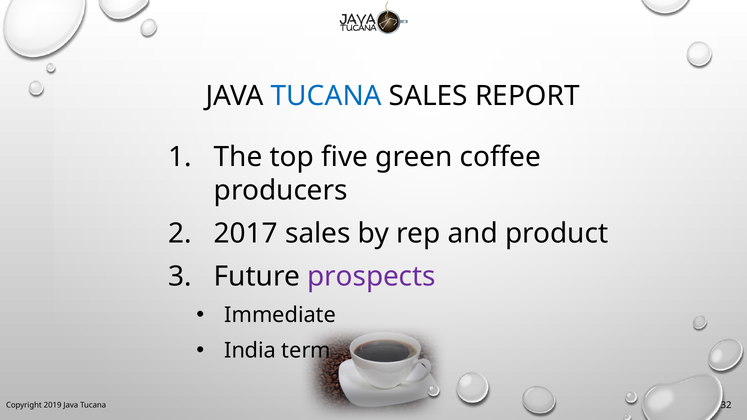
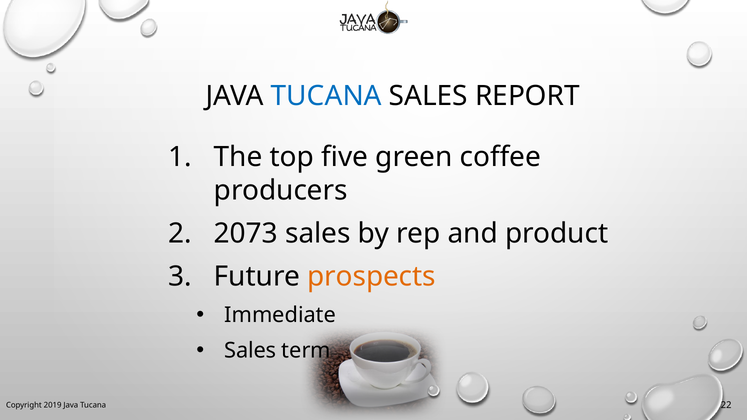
2017: 2017 -> 2073 (246, 234)
prospects colour: purple -> orange (372, 277)
India: India -> Sales (250, 351)
32: 32 -> 22 (726, 405)
